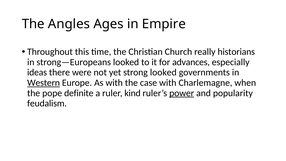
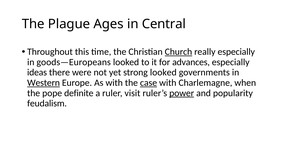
Angles: Angles -> Plague (69, 24)
Empire: Empire -> Central (164, 24)
Church underline: none -> present (178, 52)
really historians: historians -> especially (236, 52)
strong—Europeans: strong—Europeans -> goods—Europeans (74, 62)
case underline: none -> present (149, 83)
kind: kind -> visit (132, 93)
